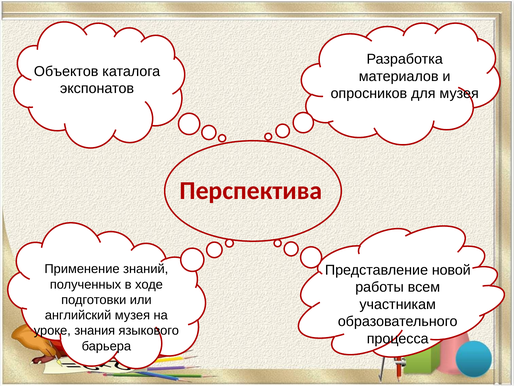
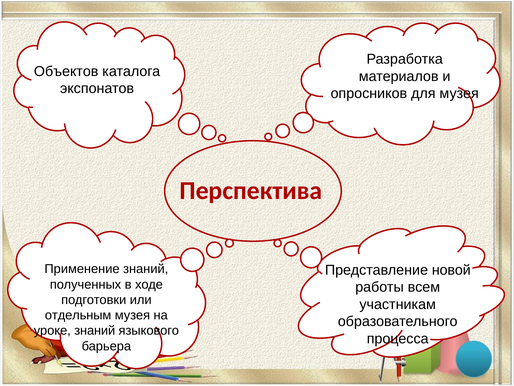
английский: английский -> отдельным (78, 315)
уроке знания: знания -> знаний (95, 330)
